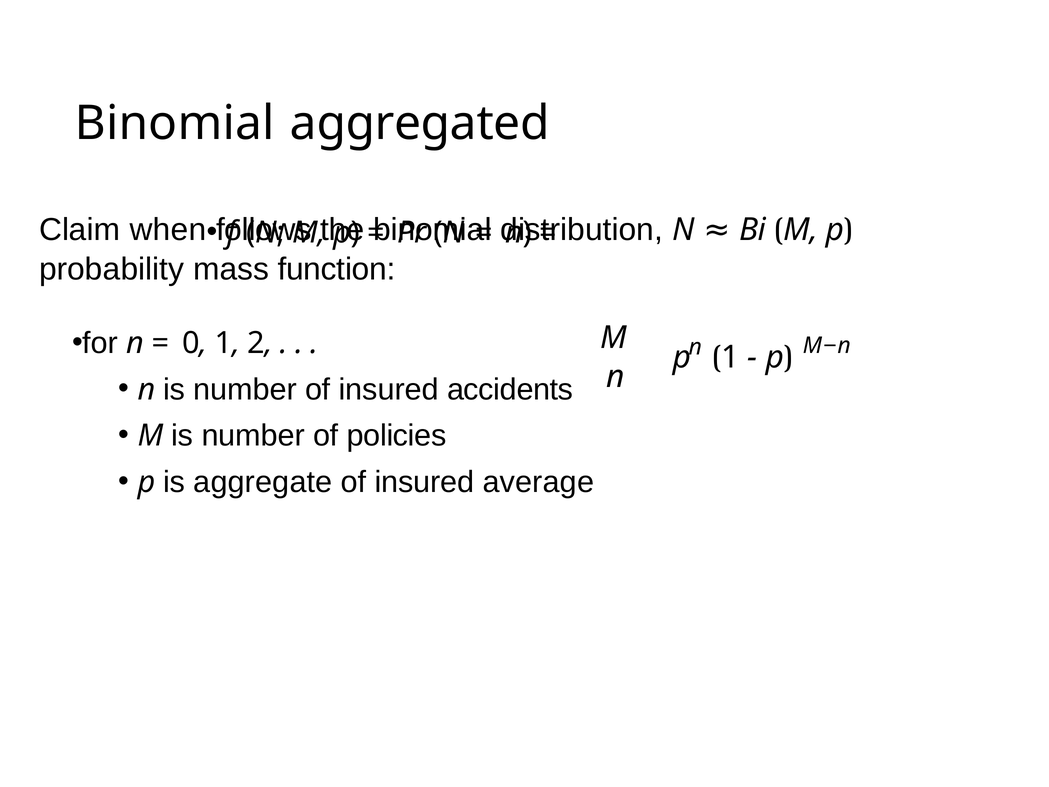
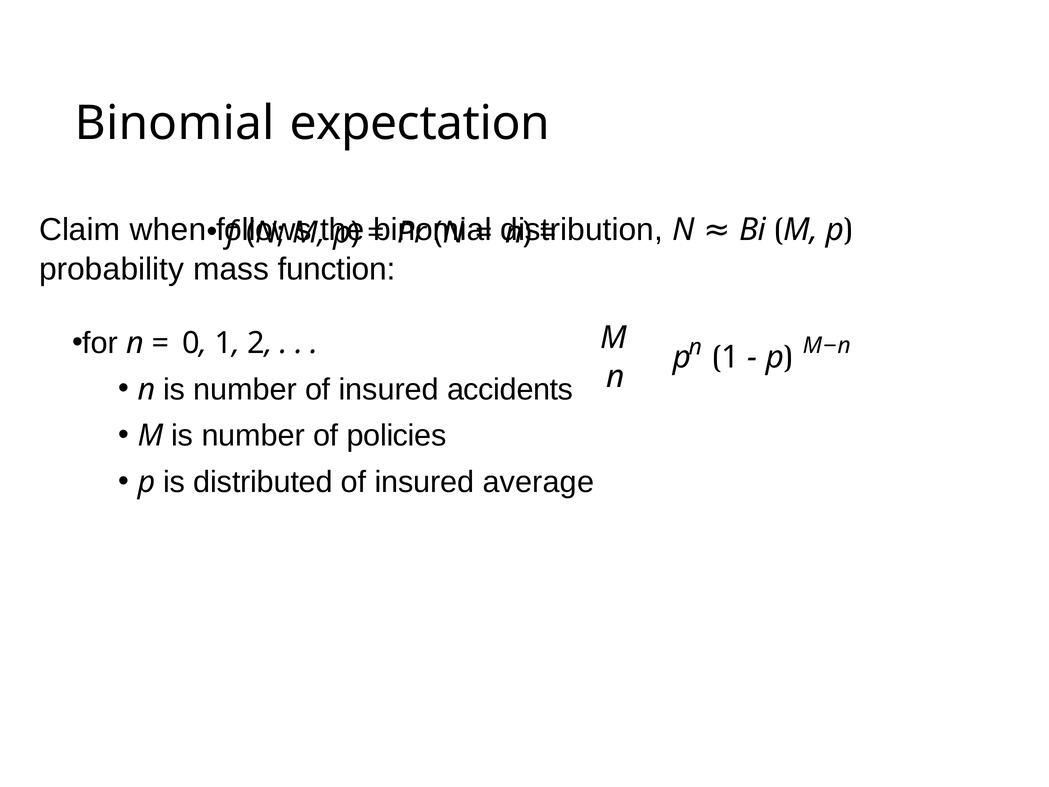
aggregated: aggregated -> expectation (420, 123)
aggregate: aggregate -> distributed (263, 483)
